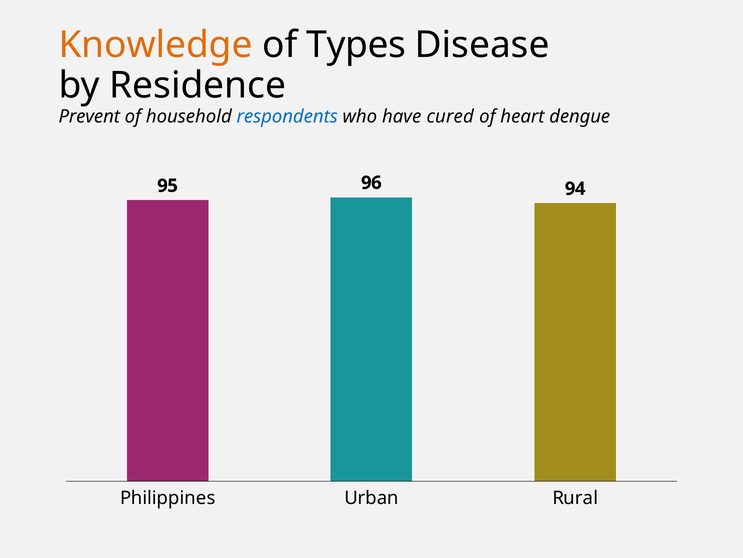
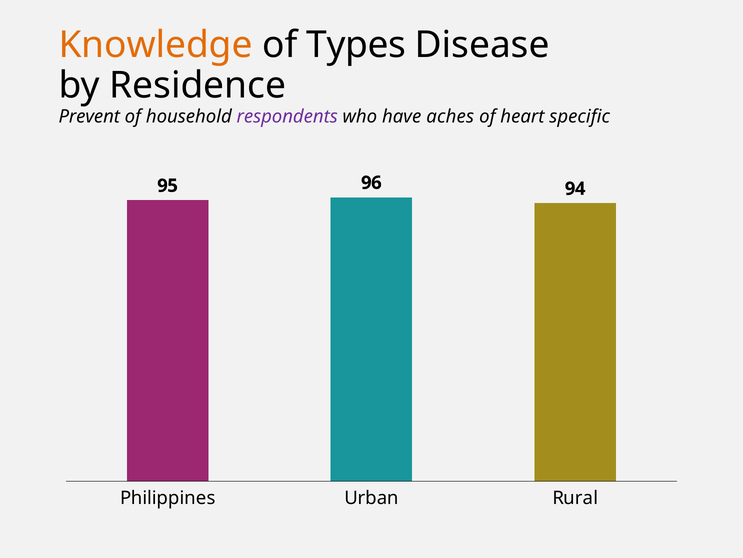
respondents colour: blue -> purple (287, 117)
cured: cured -> aches (450, 117)
dengue: dengue -> specific (580, 117)
